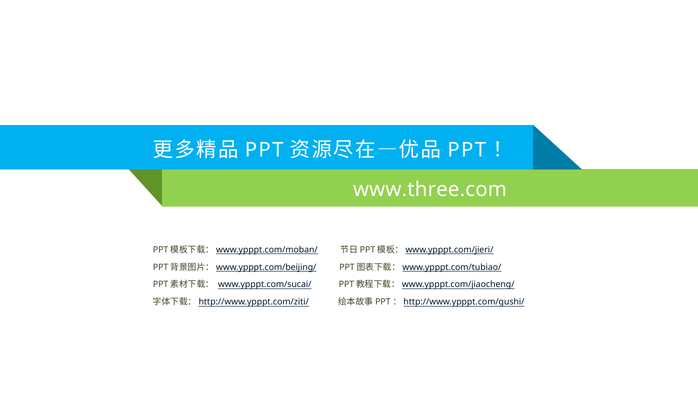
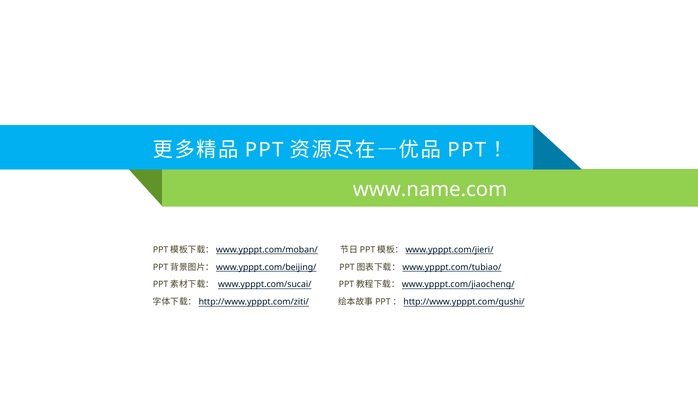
www.three.com: www.three.com -> www.name.com (430, 189)
